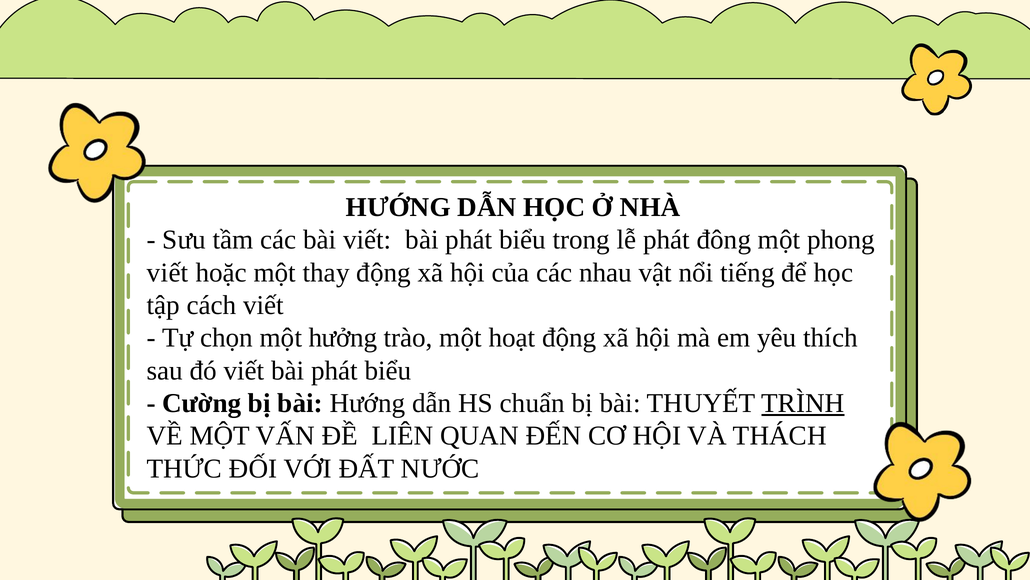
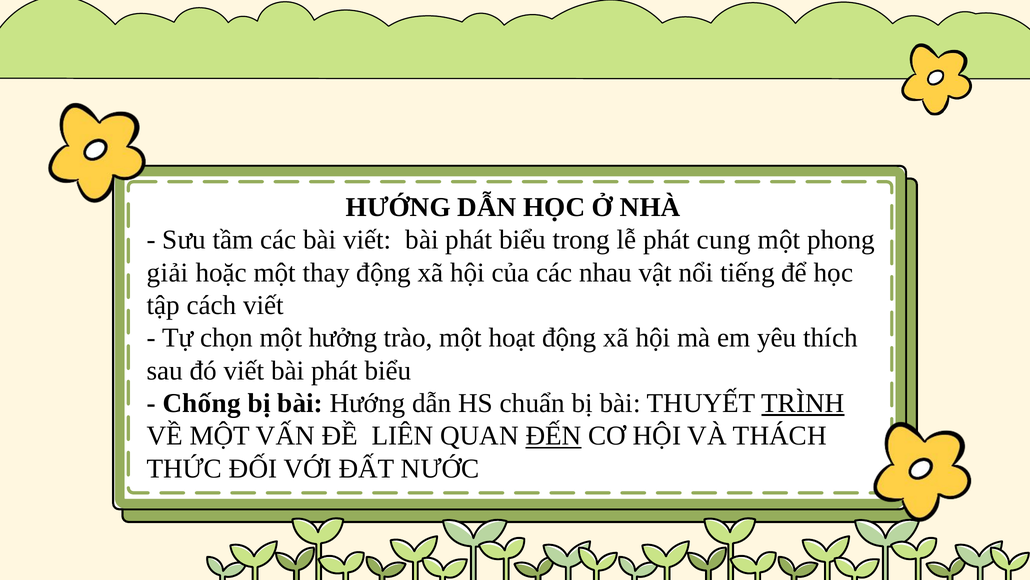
đông: đông -> cung (724, 240)
viết: viết -> giải (168, 272)
Cường: Cường -> Chống (202, 403)
ĐẾN underline: none -> present (553, 435)
